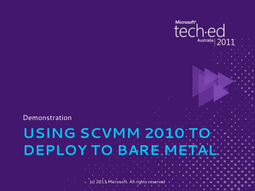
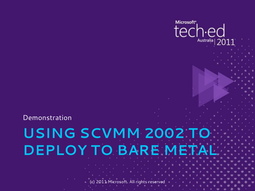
2010: 2010 -> 2002 (164, 134)
